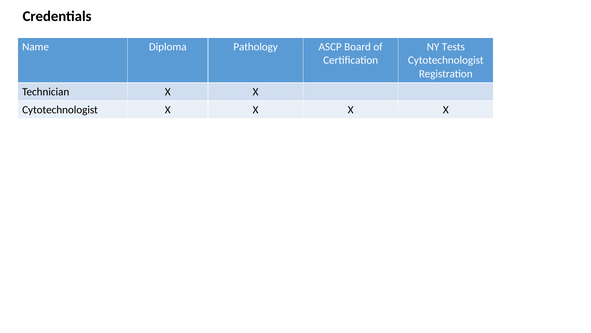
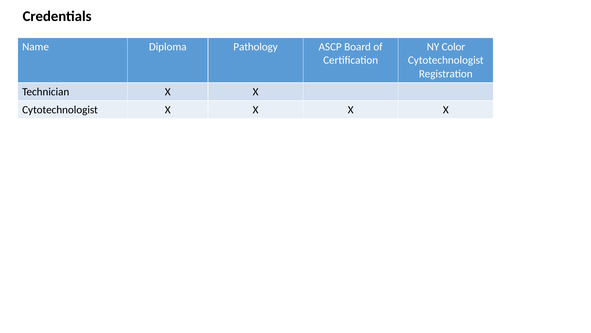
Tests: Tests -> Color (453, 47)
